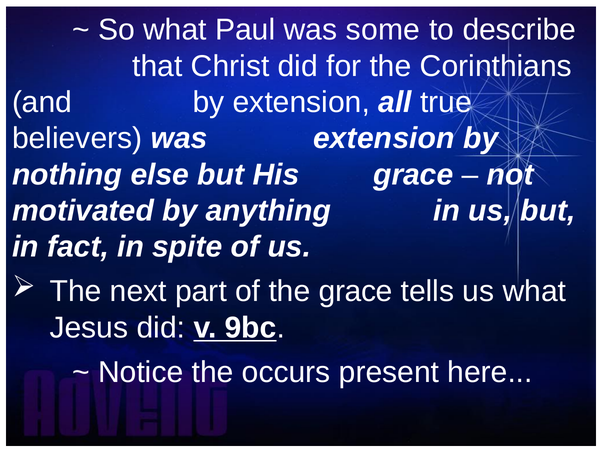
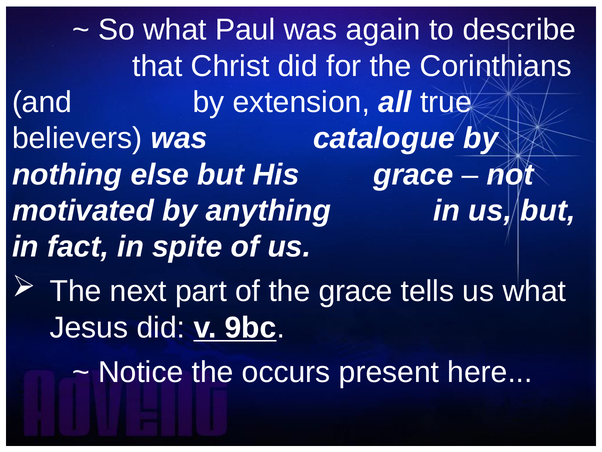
some: some -> again (383, 30)
was extension: extension -> catalogue (384, 138)
